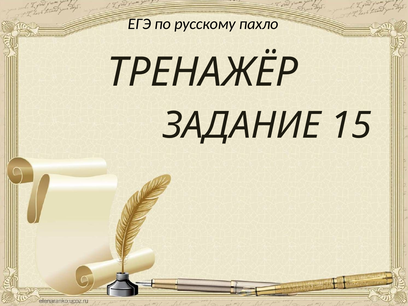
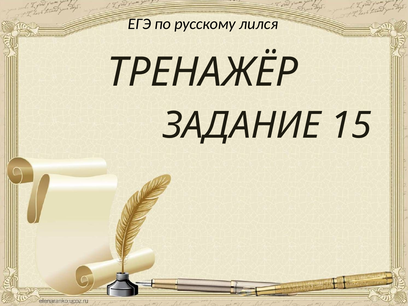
пахло: пахло -> лился (259, 24)
